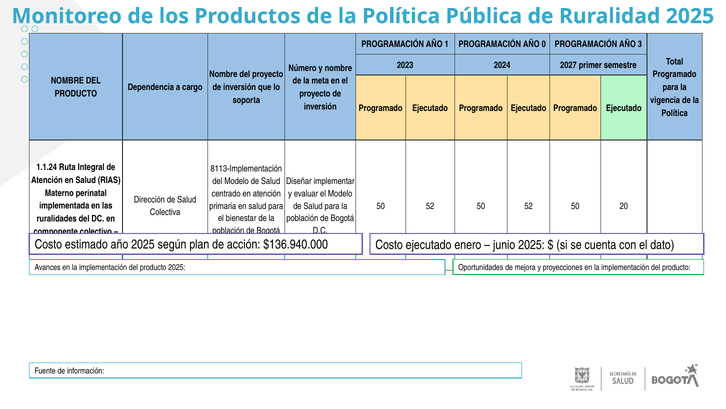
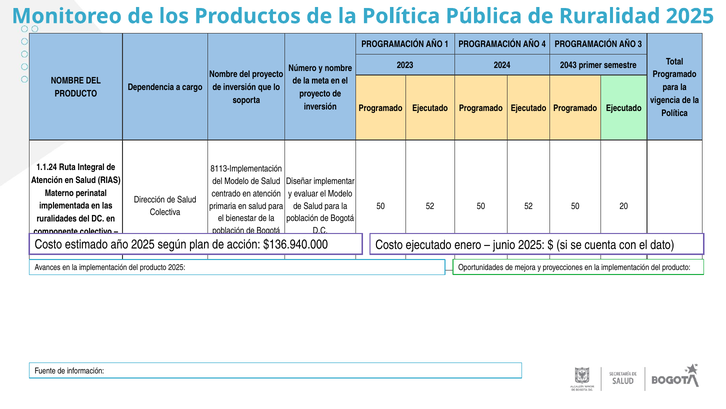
0: 0 -> 4 (544, 44)
2027: 2027 -> 2043 (568, 65)
